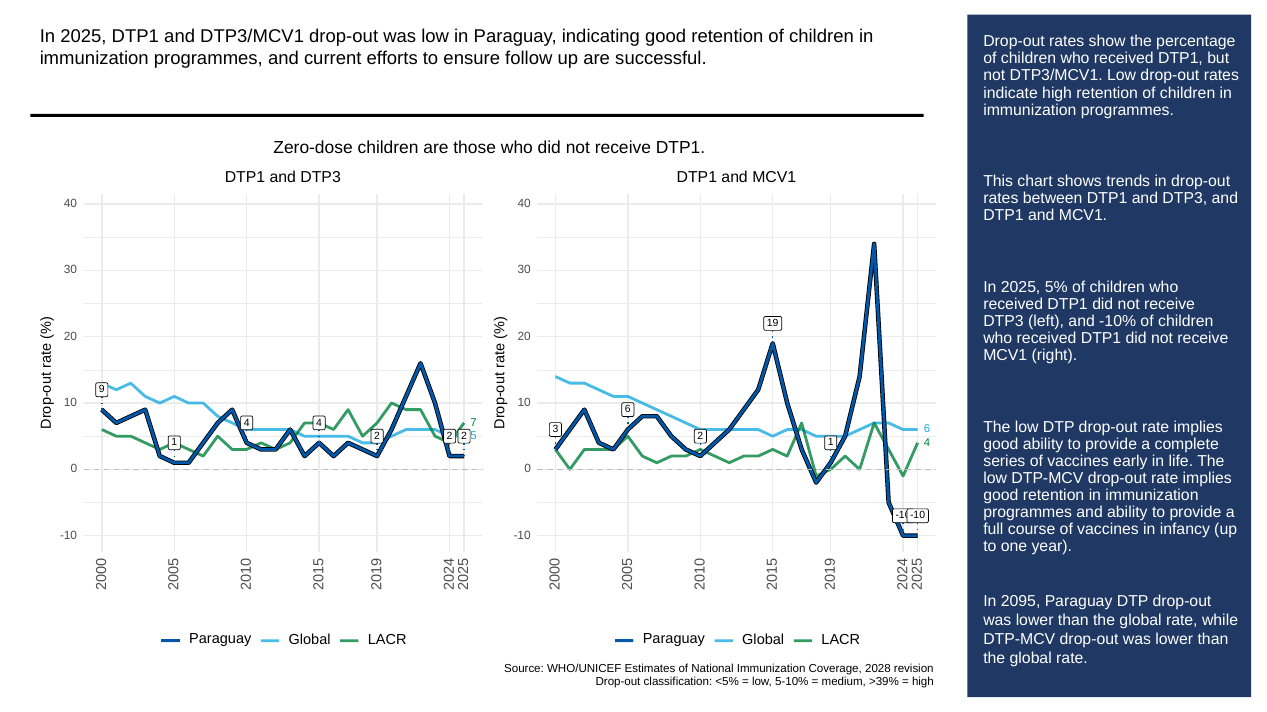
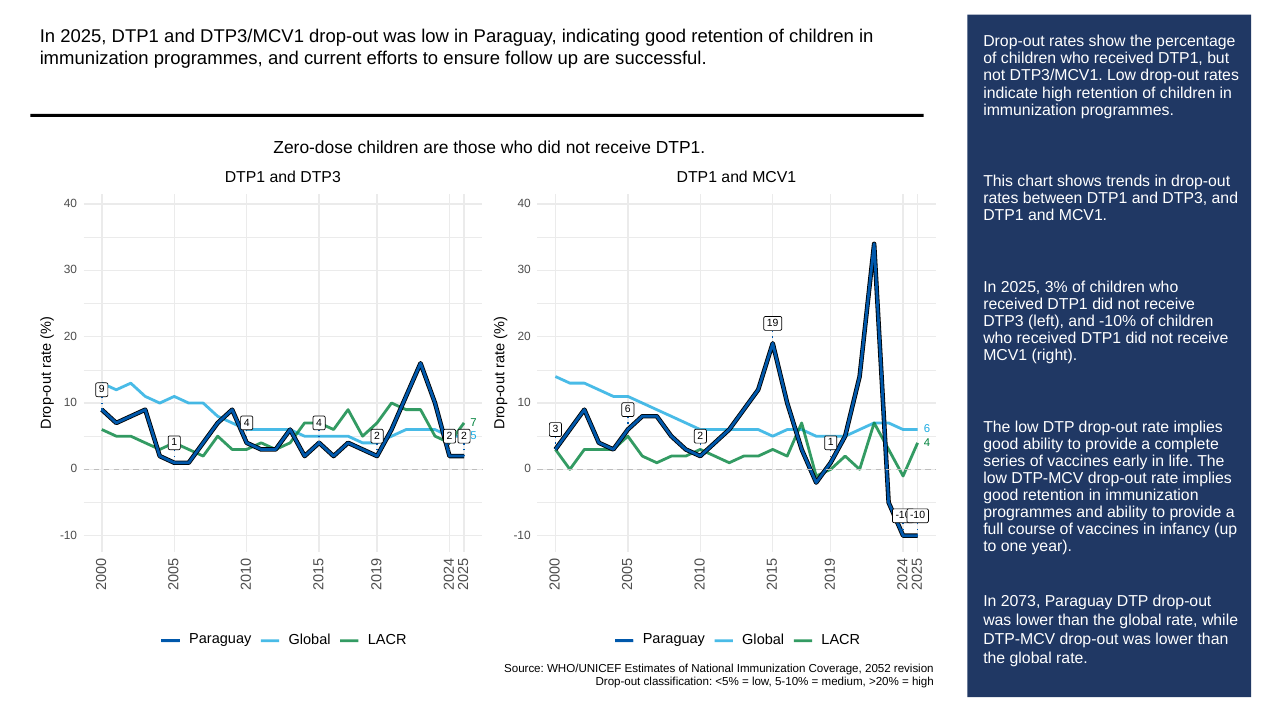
5%: 5% -> 3% (1056, 287)
2095: 2095 -> 2073 (1021, 602)
2028: 2028 -> 2052 (878, 670)
>39%: >39% -> >20% (884, 682)
